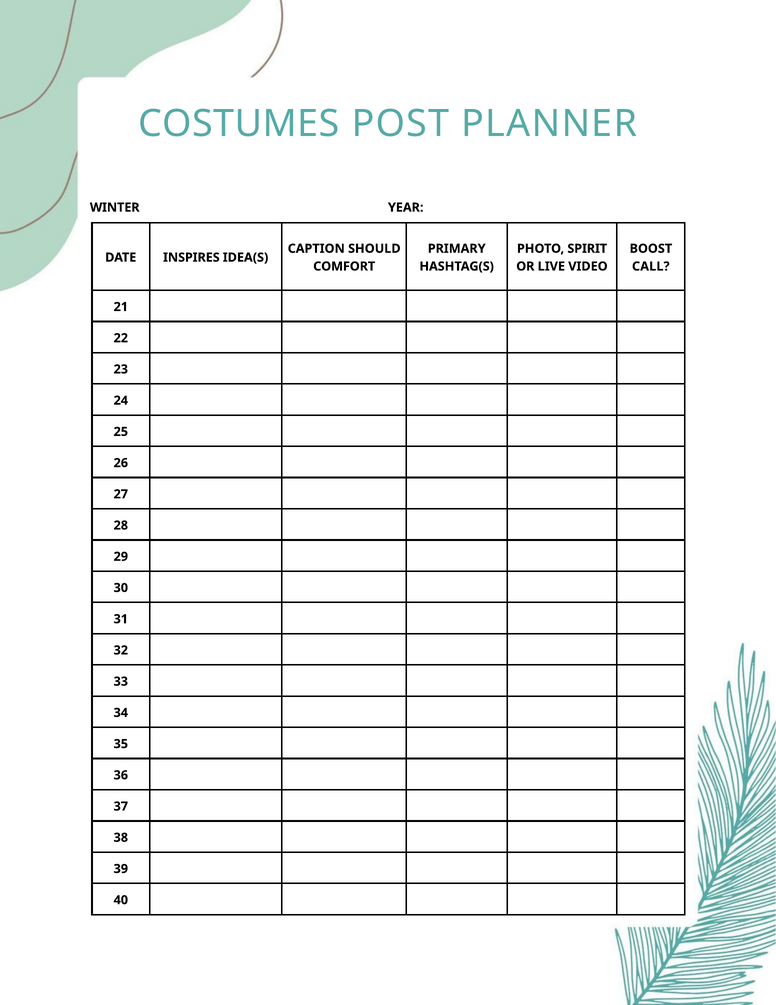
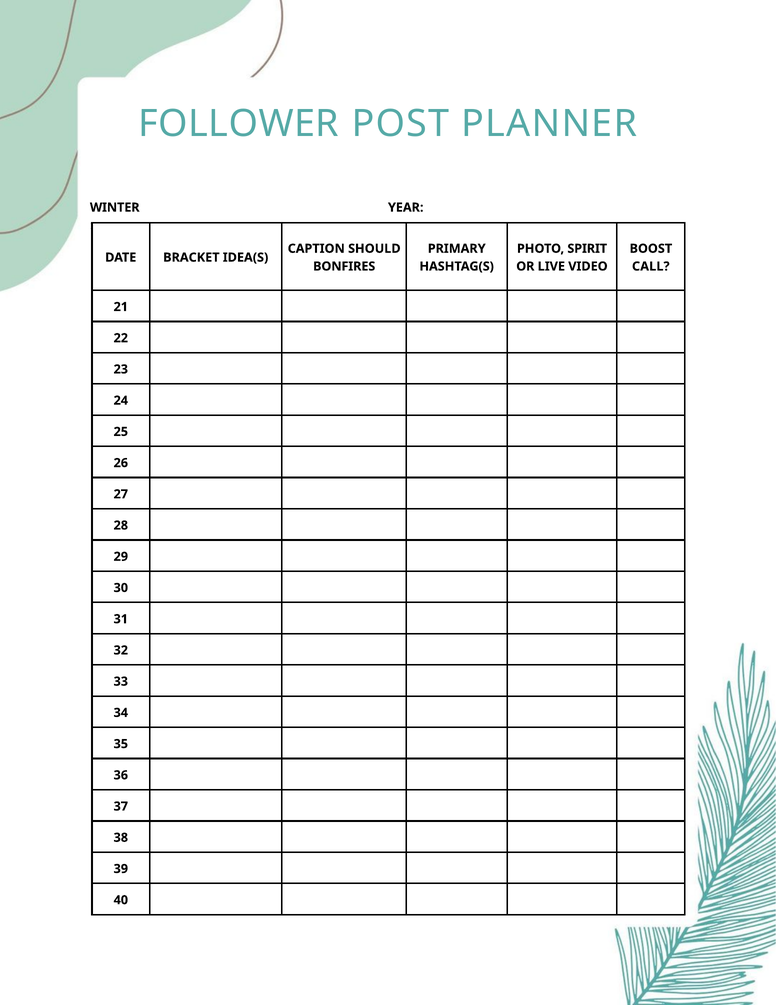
COSTUMES: COSTUMES -> FOLLOWER (239, 123)
INSPIRES: INSPIRES -> BRACKET (191, 257)
COMFORT: COMFORT -> BONFIRES (344, 266)
